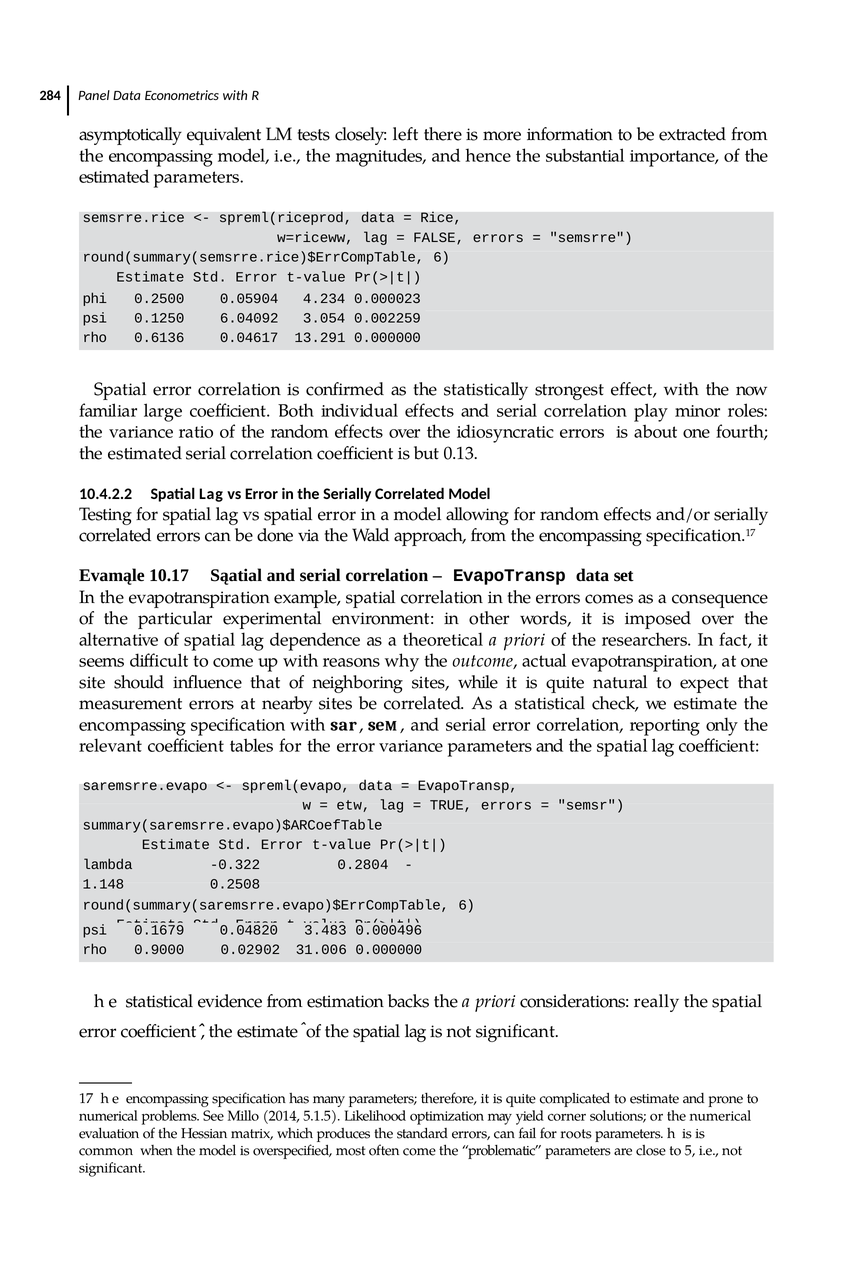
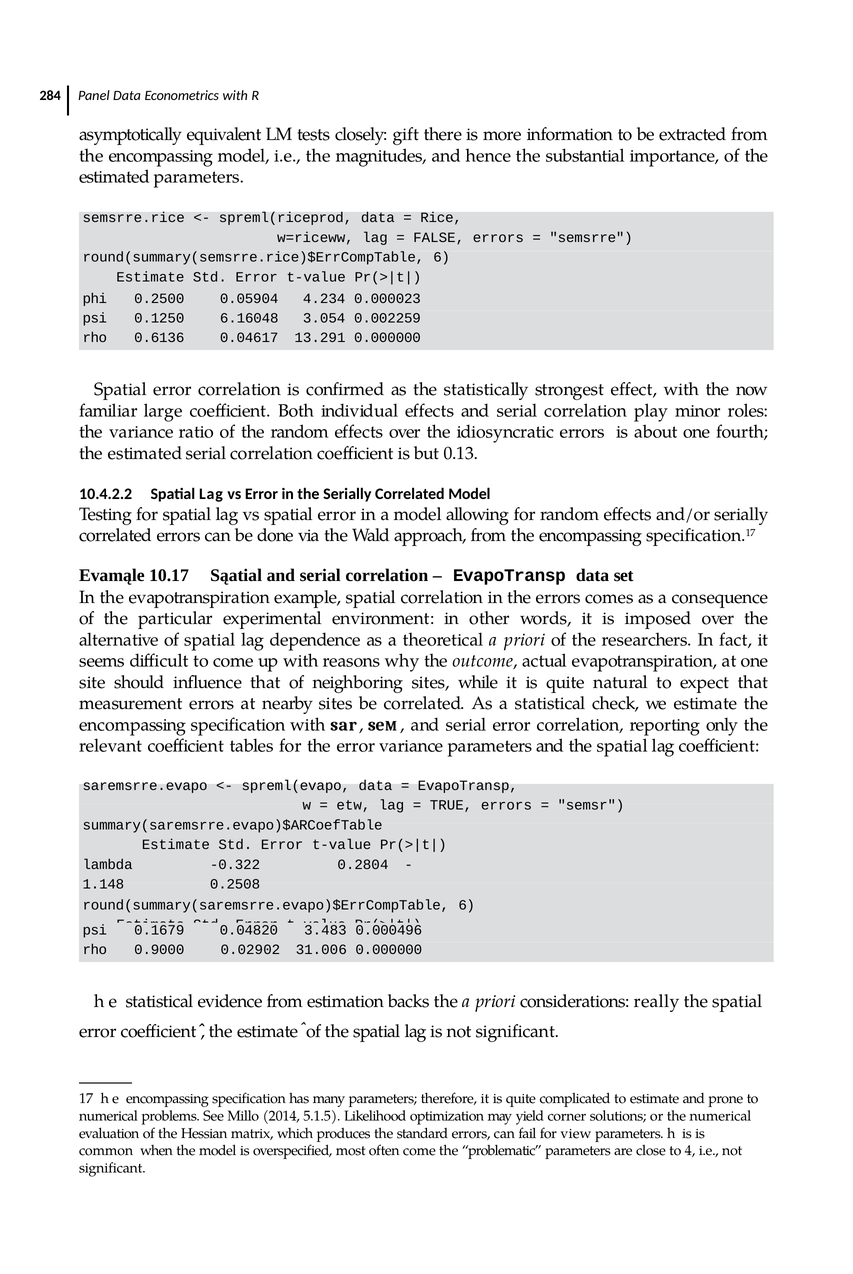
left: left -> gift (406, 134)
6.04092: 6.04092 -> 6.16048 (249, 318)
roots: roots -> view (576, 1134)
5: 5 -> 4 (690, 1151)
